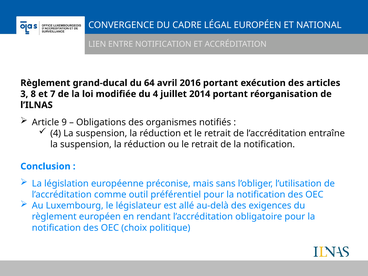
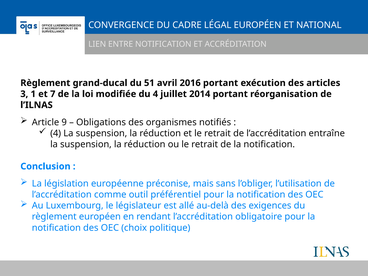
64: 64 -> 51 (149, 83)
8: 8 -> 1 (33, 94)
